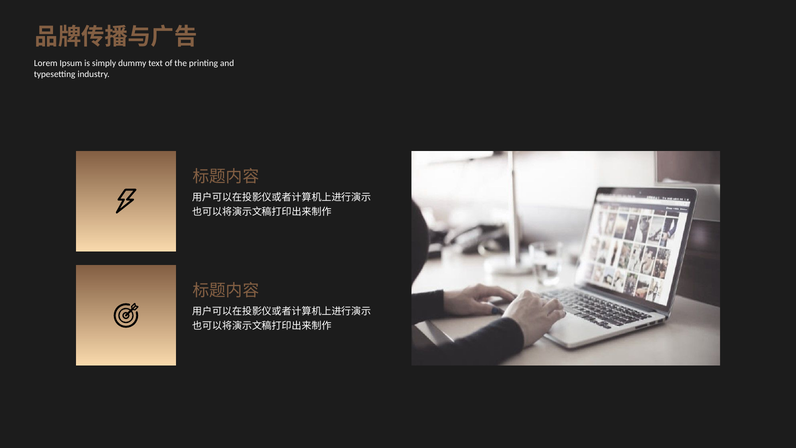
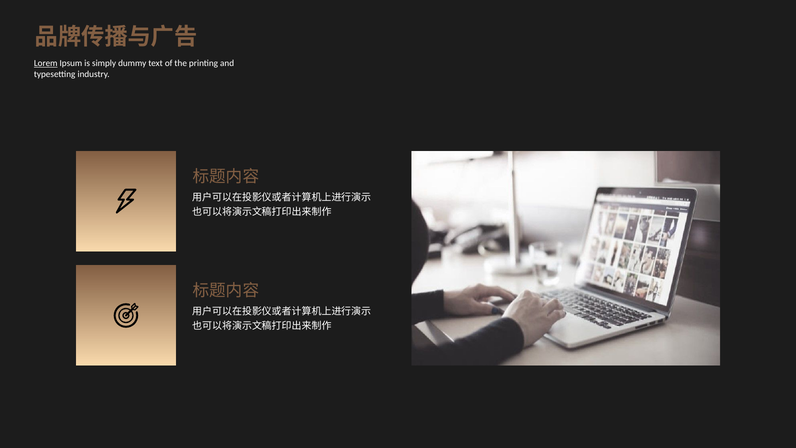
Lorem underline: none -> present (46, 63)
